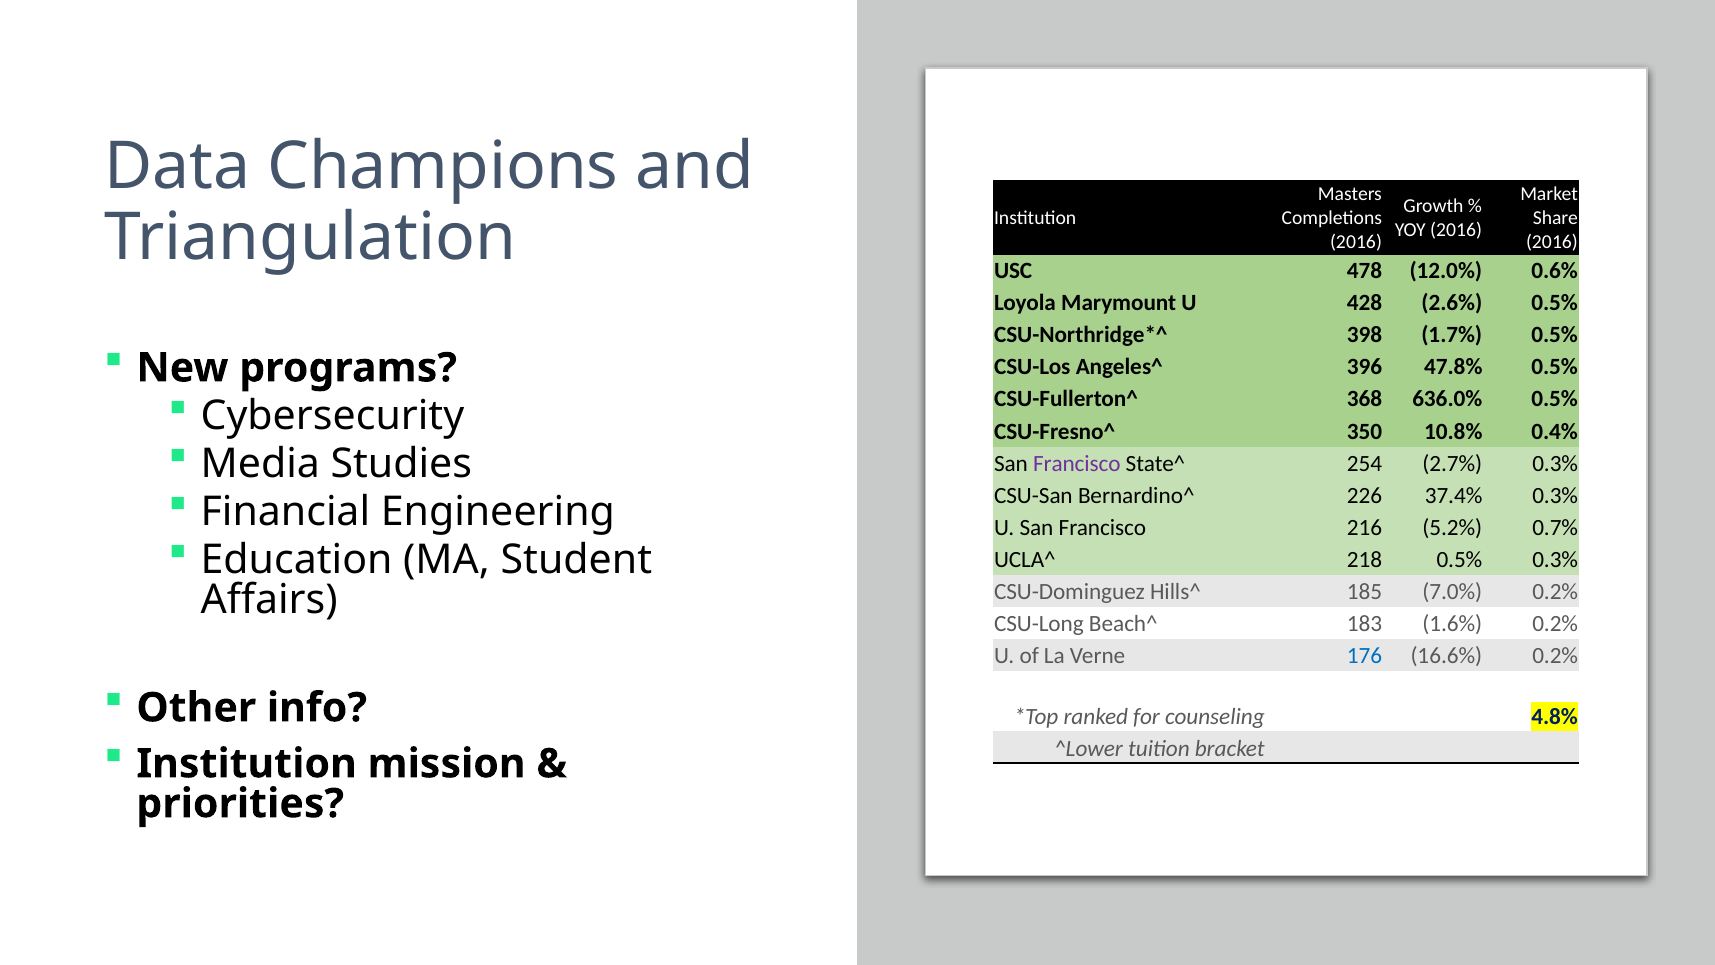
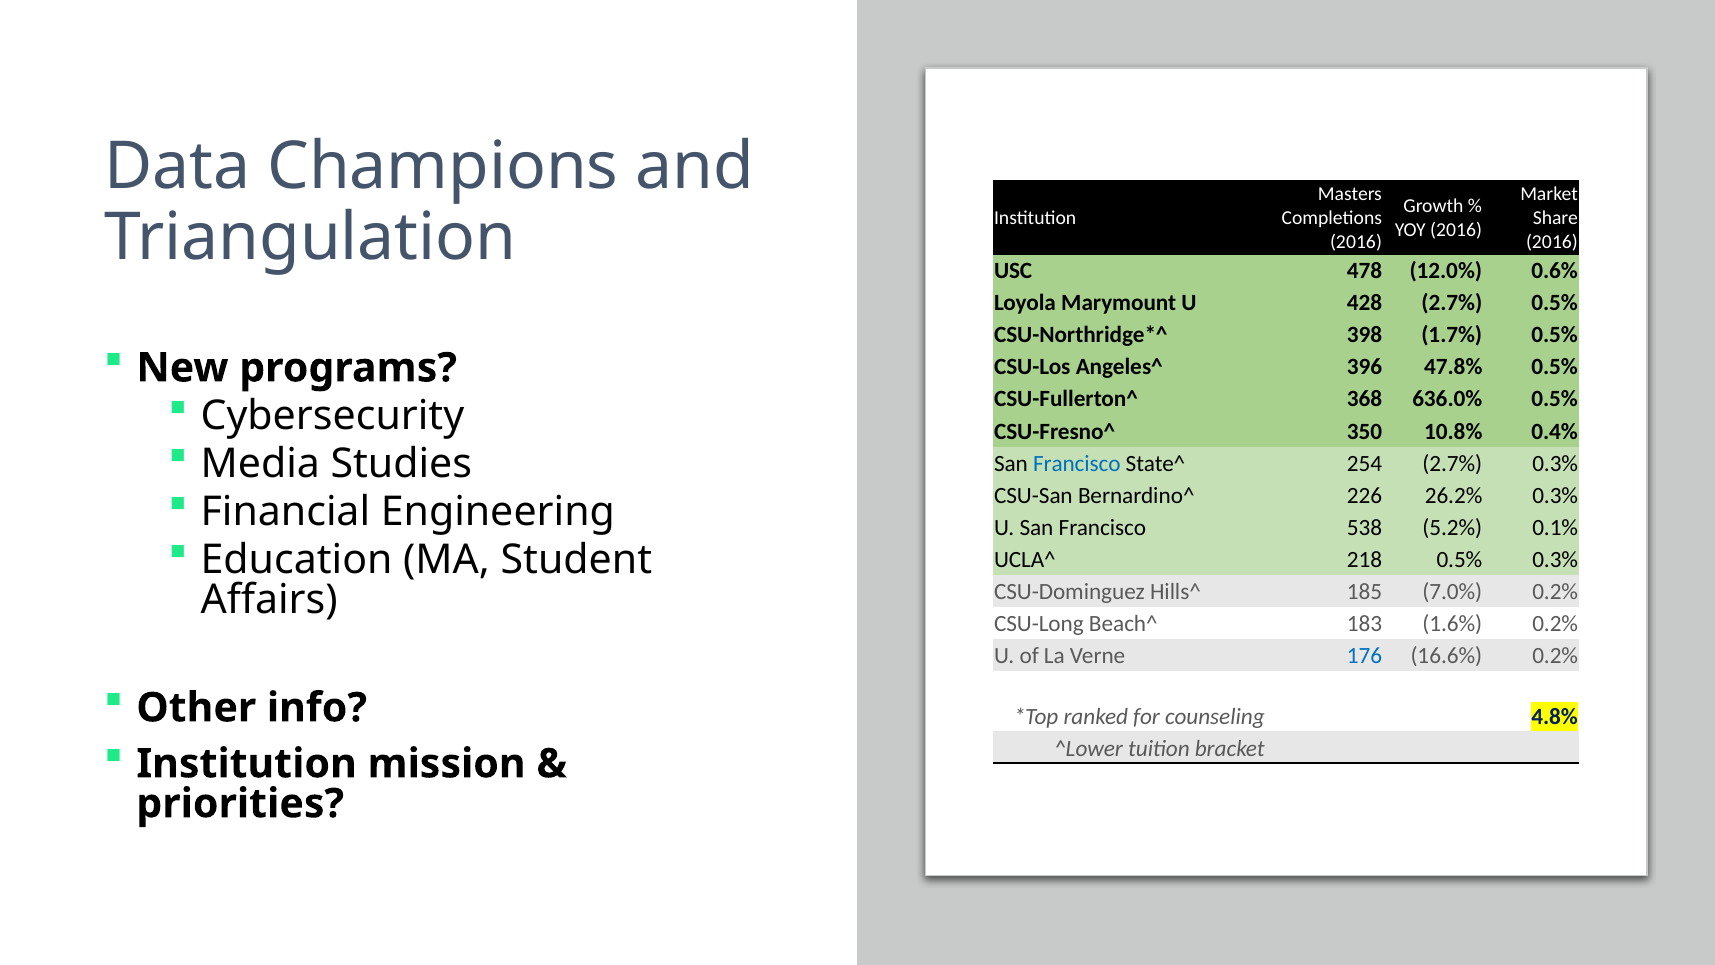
428 2.6%: 2.6% -> 2.7% (1452, 303)
Francisco colour: purple -> blue (1077, 463)
37.4%: 37.4% -> 26.2% (1454, 495)
216: 216 -> 538 (1364, 527)
0.7%: 0.7% -> 0.1% (1555, 527)
